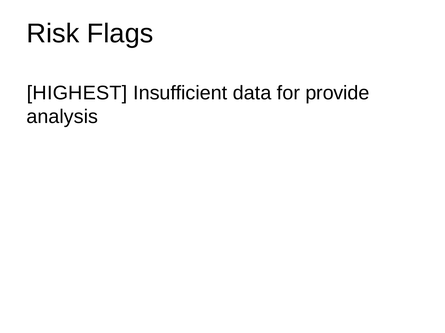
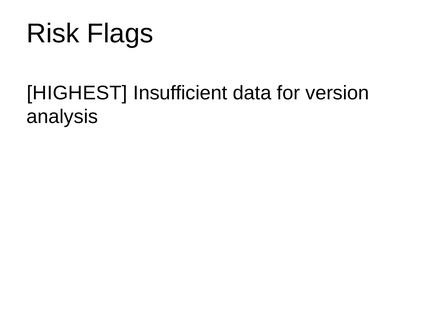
provide: provide -> version (337, 93)
